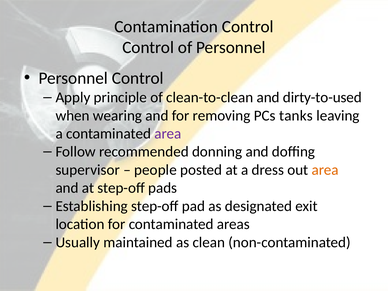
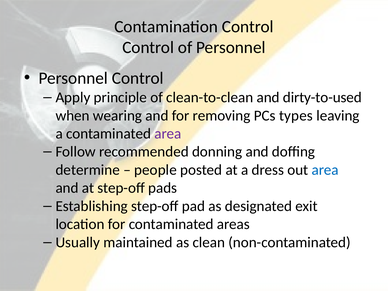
tanks: tanks -> types (296, 116)
supervisor: supervisor -> determine (88, 170)
area colour: orange -> blue (325, 170)
